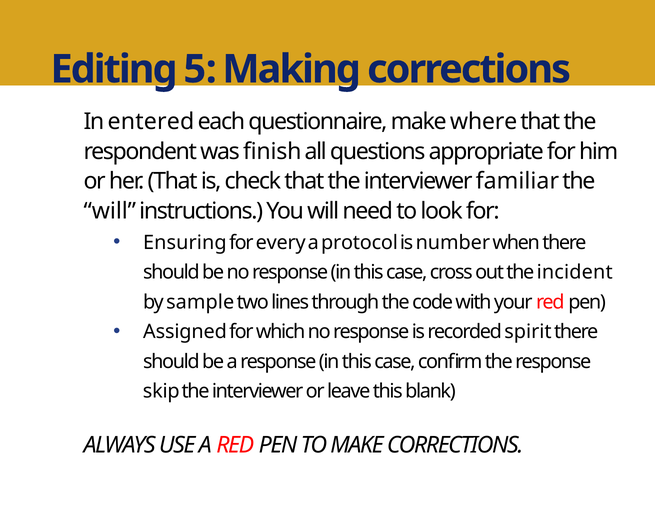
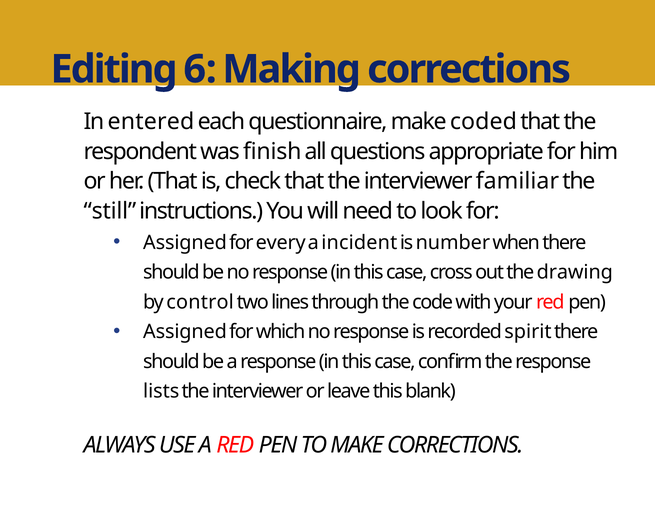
5: 5 -> 6 (200, 69)
where: where -> coded (483, 122)
will: will -> still (110, 211)
Ensuring: Ensuring -> Assigned (185, 243)
protocol: protocol -> incident (359, 243)
incident: incident -> drawing (575, 272)
sample: sample -> control (200, 302)
skip: skip -> lists (161, 391)
